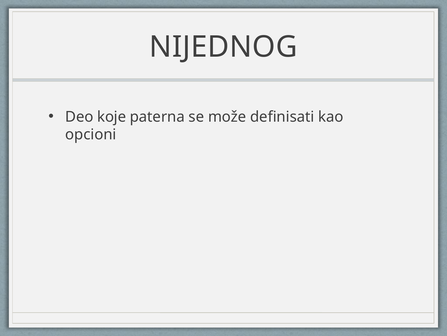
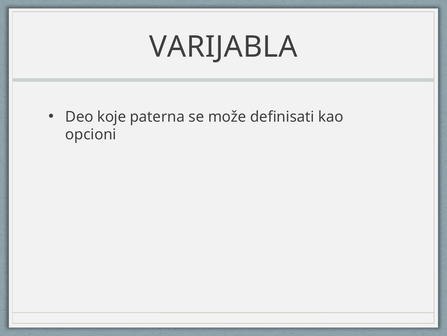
NIJEDNOG: NIJEDNOG -> VARIJABLA (223, 47)
